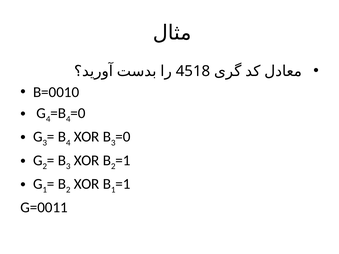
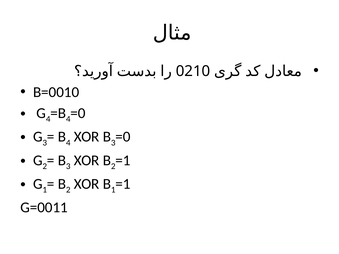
4518: 4518 -> 0210 (193, 71)
